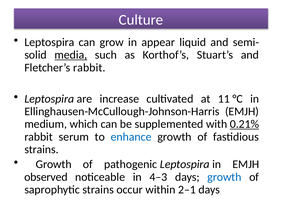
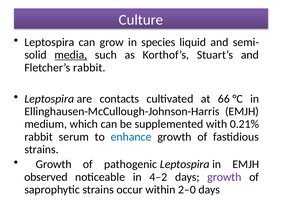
appear: appear -> species (158, 42)
increase: increase -> contacts (119, 99)
11: 11 -> 66 (224, 99)
0.21% underline: present -> none (244, 124)
4–3: 4–3 -> 4–2 (158, 177)
growth colour: blue -> purple (224, 177)
2–1: 2–1 -> 2–0 (187, 190)
